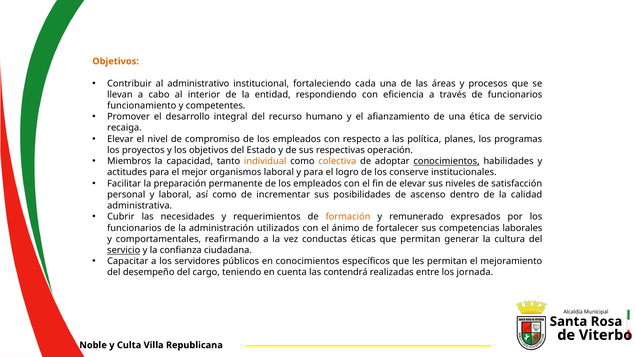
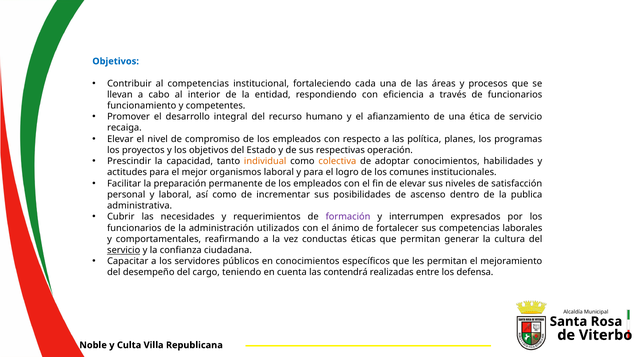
Objetivos colour: orange -> blue (116, 61)
al administrativo: administrativo -> competencias (198, 84)
Miembros: Miembros -> Prescindir (129, 161)
conocimientos underline: present -> none (447, 161)
conserve: conserve -> comunes (409, 172)
calidad: calidad -> publica (527, 195)
formación colour: orange -> purple (348, 217)
remunerado: remunerado -> interrumpen (416, 217)
jornada: jornada -> defensa (475, 273)
